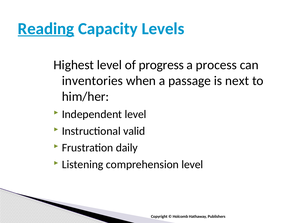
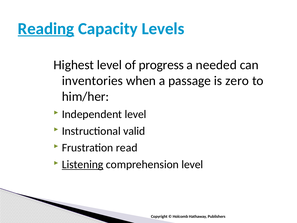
process: process -> needed (216, 65)
next: next -> zero (237, 81)
daily: daily -> read (127, 148)
Listening underline: none -> present (83, 164)
